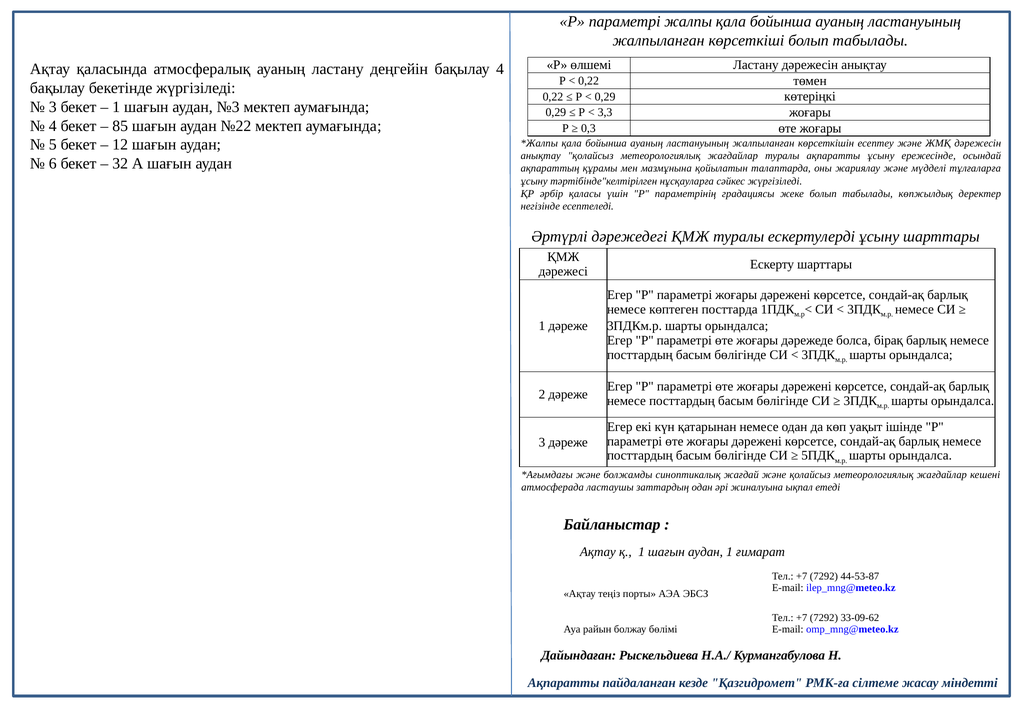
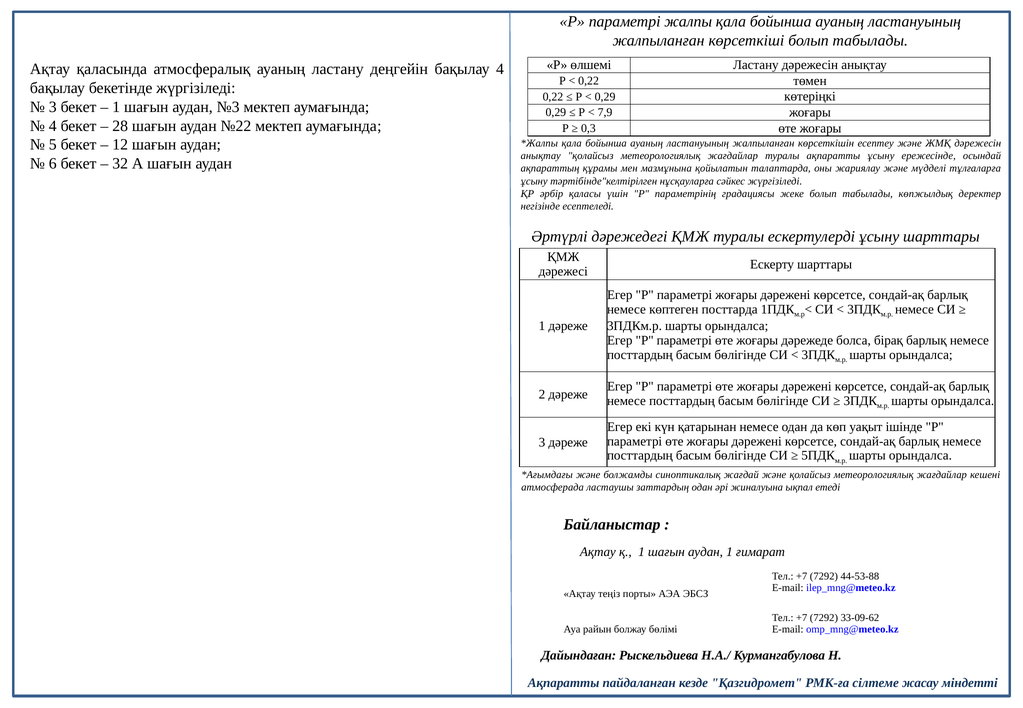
3,3: 3,3 -> 7,9 (605, 112)
85: 85 -> 28 (120, 126)
44-53-87: 44-53-87 -> 44-53-88 (860, 576)
